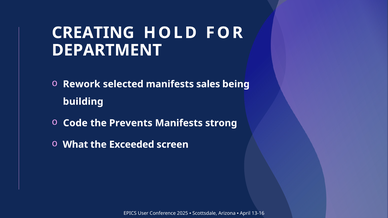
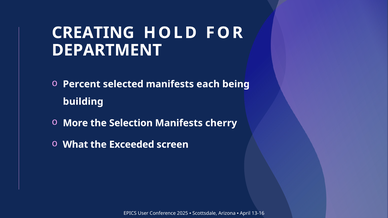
Rework: Rework -> Percent (82, 84)
sales: sales -> each (208, 84)
Code: Code -> More (75, 123)
Prevents: Prevents -> Selection (131, 123)
strong: strong -> cherry (221, 123)
